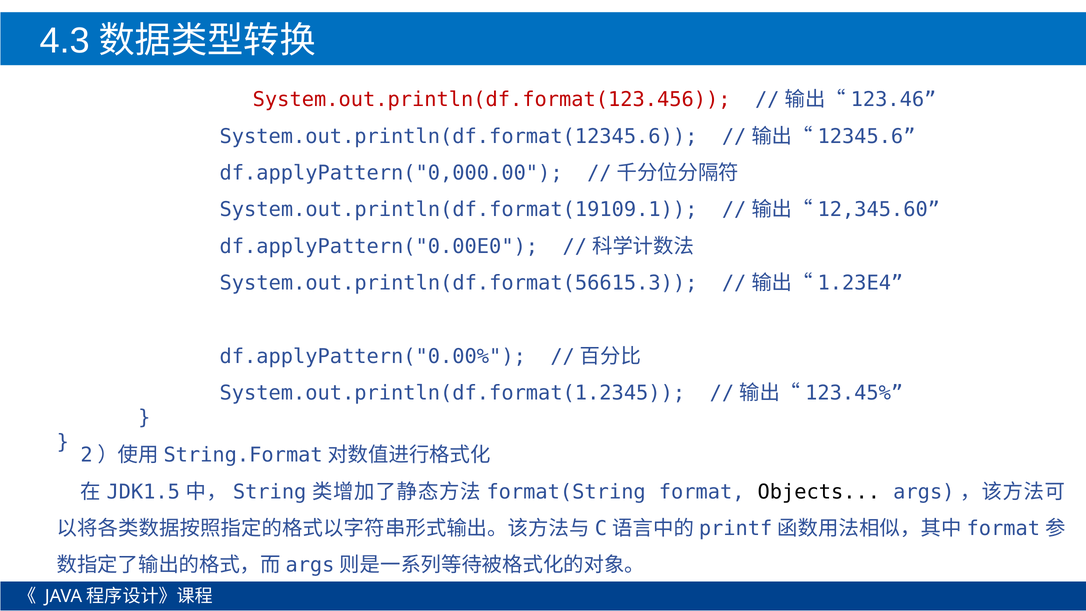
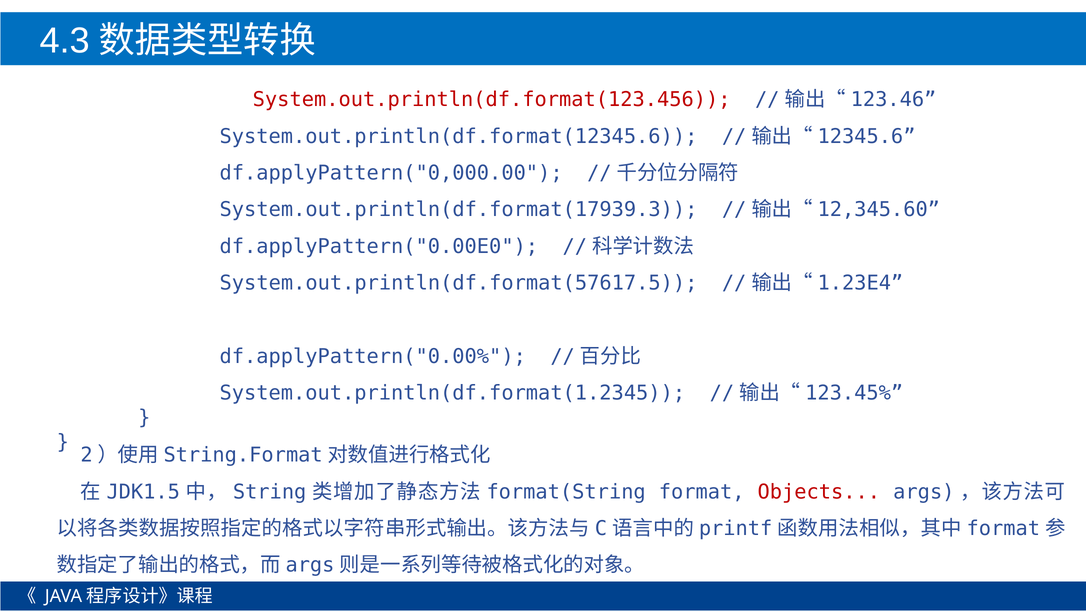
System.out.println(df.format(19109.1: System.out.println(df.format(19109.1 -> System.out.println(df.format(17939.3 (459, 210)
System.out.println(df.format(56615.3: System.out.println(df.format(56615.3 -> System.out.println(df.format(57617.5 (459, 283)
Objects colour: black -> red (819, 492)
